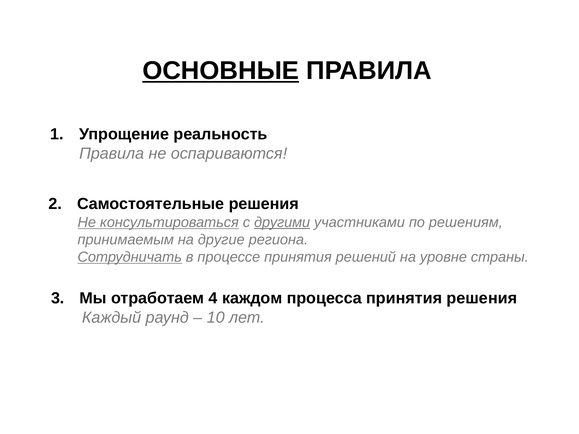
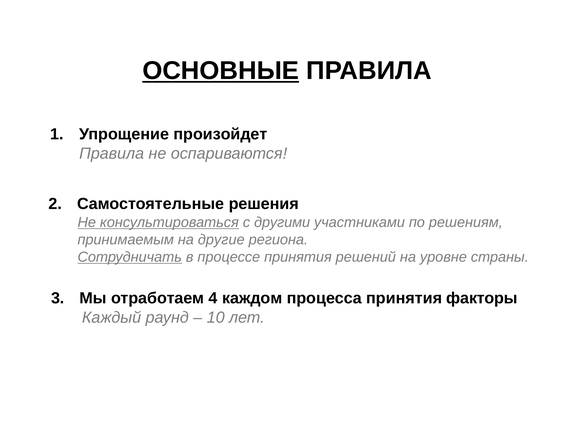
реальность: реальность -> произойдет (221, 134)
другими underline: present -> none (282, 222)
принятия решения: решения -> факторы (482, 298)
